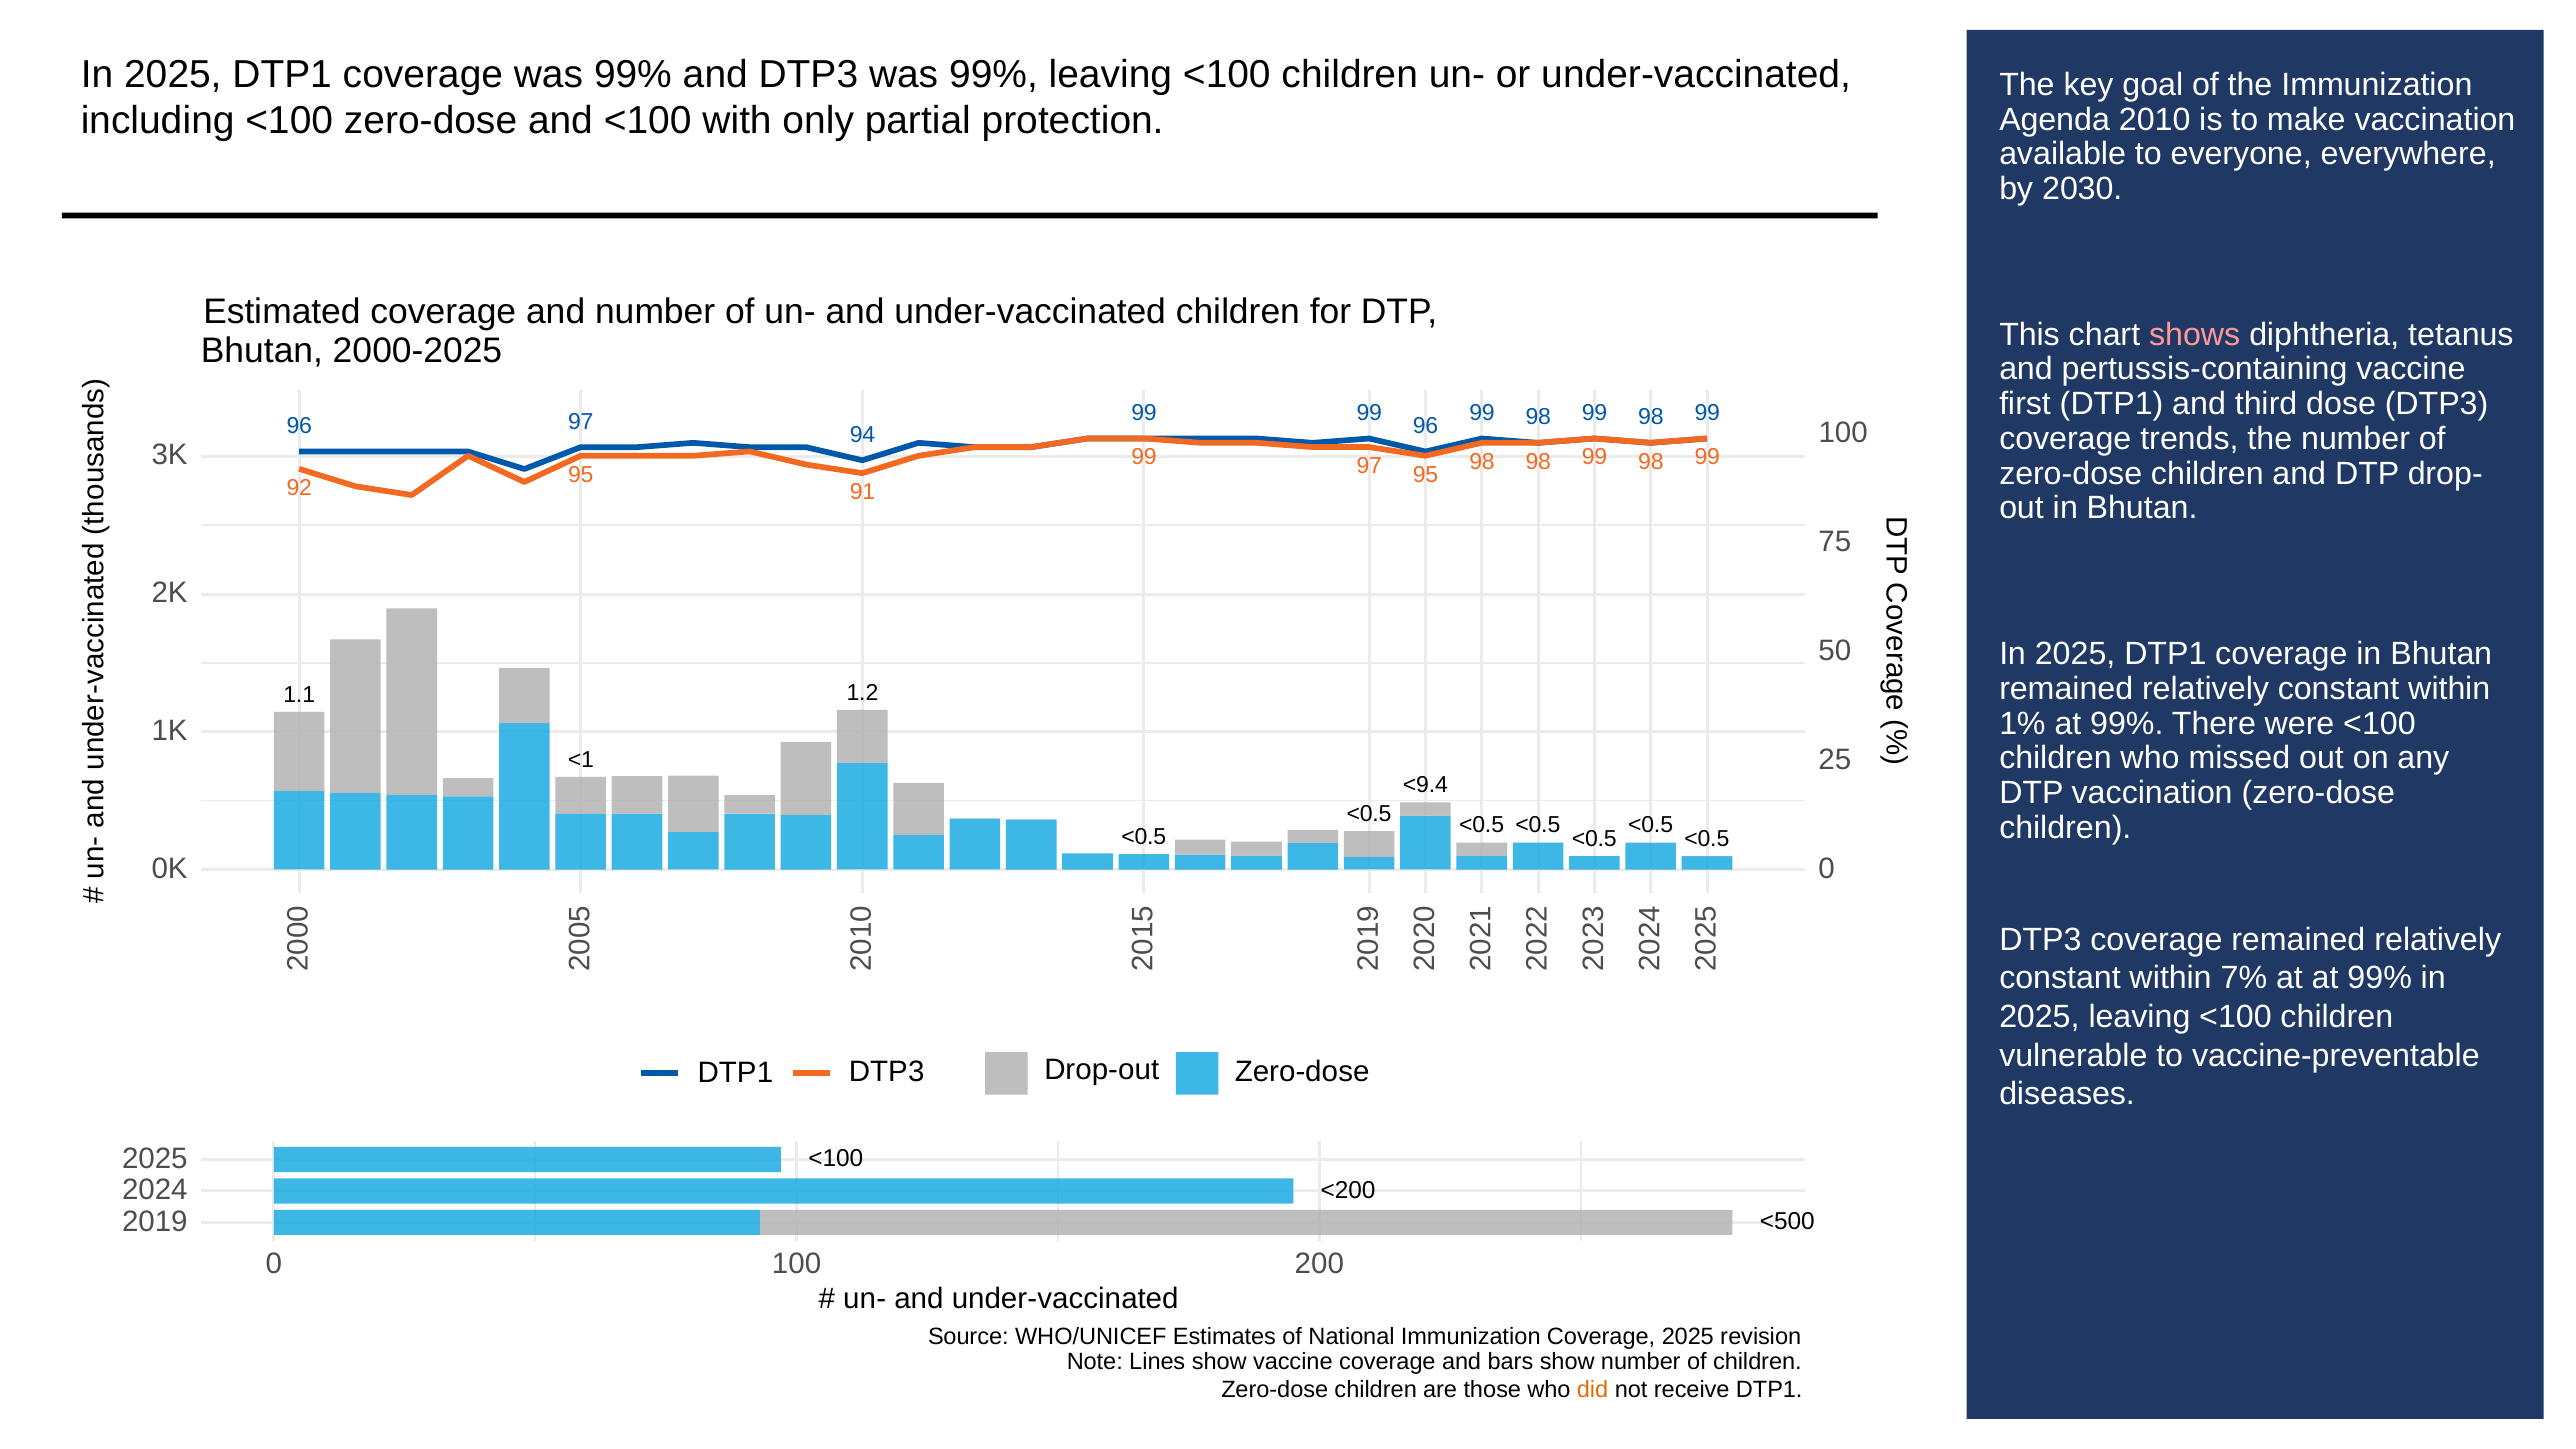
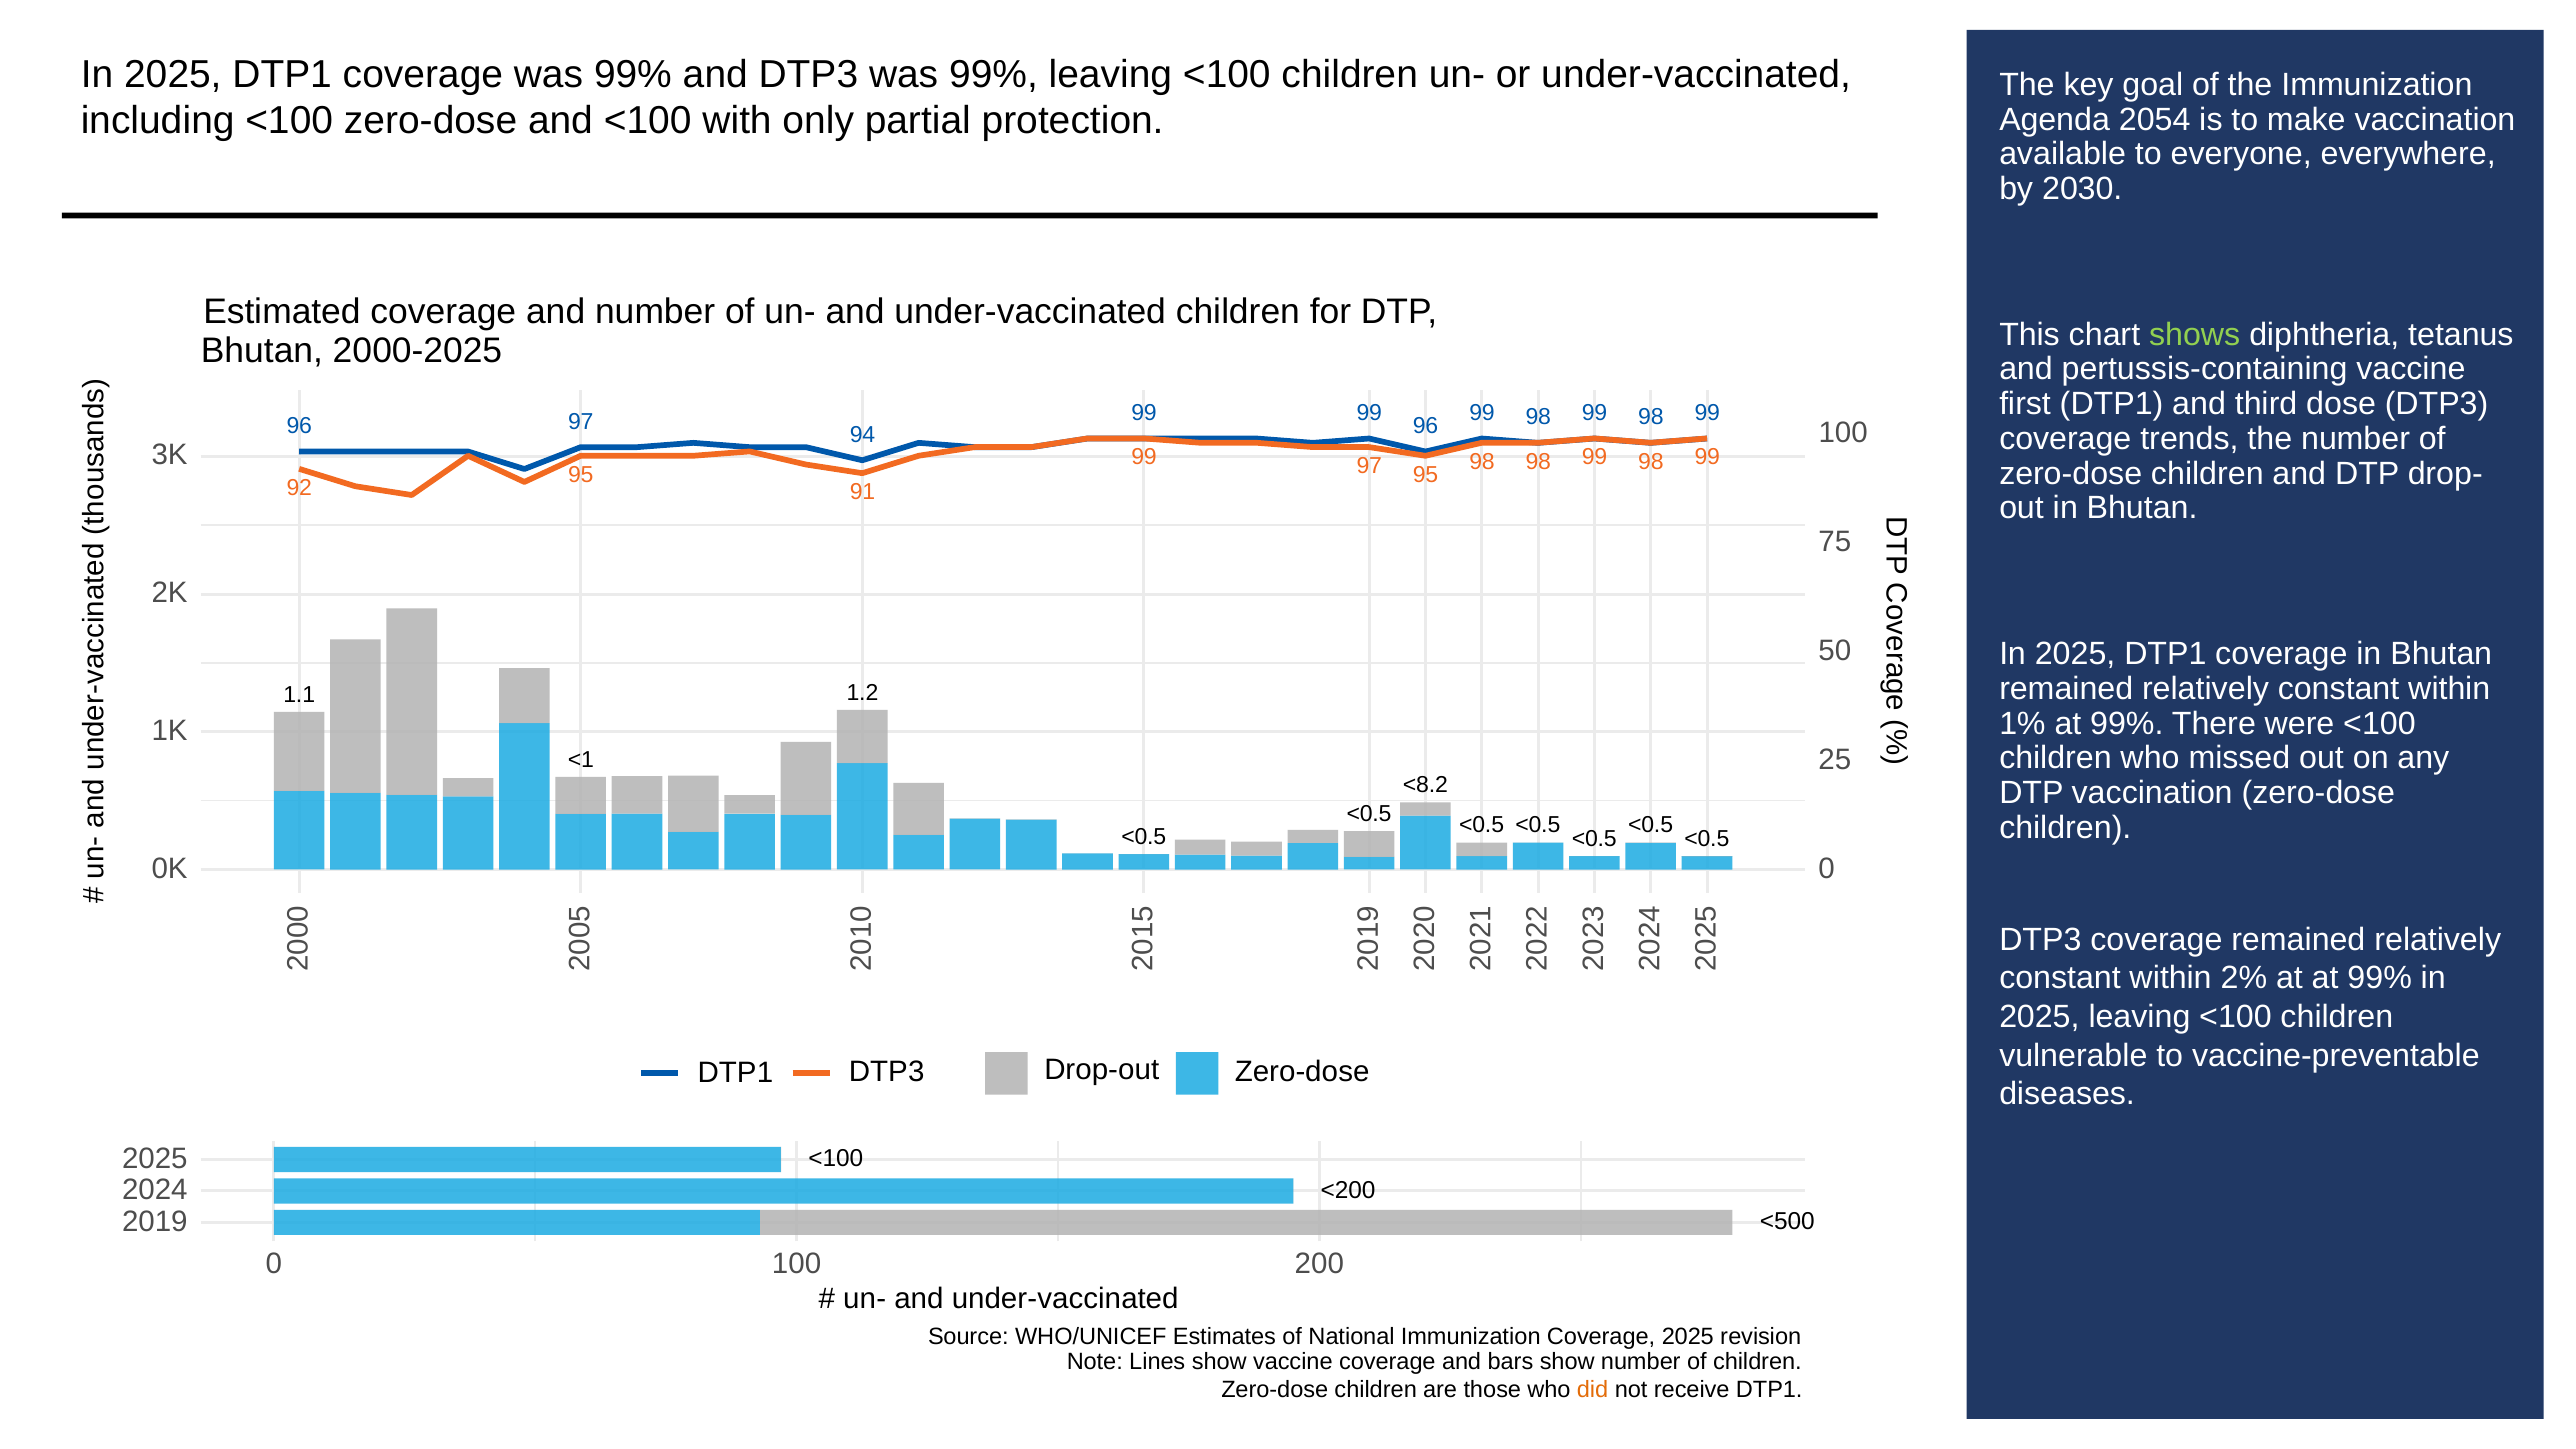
2010: 2010 -> 2054 (2155, 119)
shows colour: pink -> light green (2195, 335)
<9.4: <9.4 -> <8.2 (1425, 785)
7%: 7% -> 2% (2244, 978)
